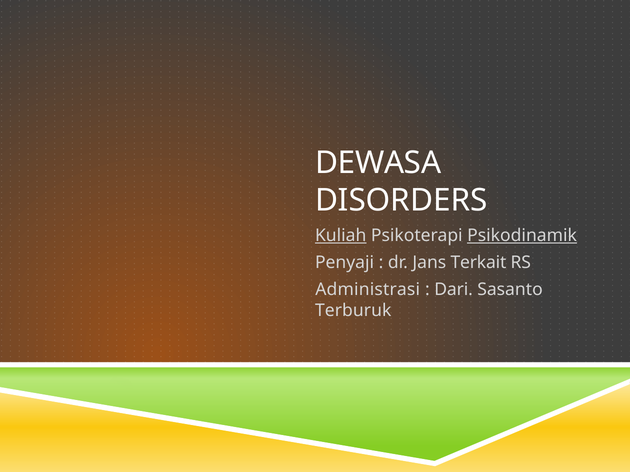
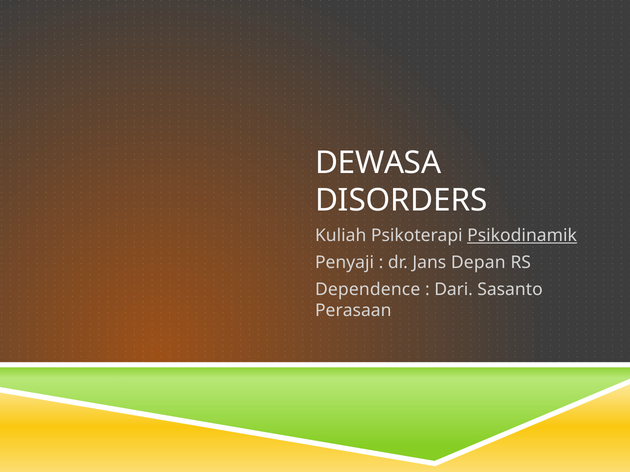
Kuliah underline: present -> none (341, 236)
Terkait: Terkait -> Depan (478, 263)
Administrasi: Administrasi -> Dependence (368, 290)
Terburuk: Terburuk -> Perasaan (353, 311)
